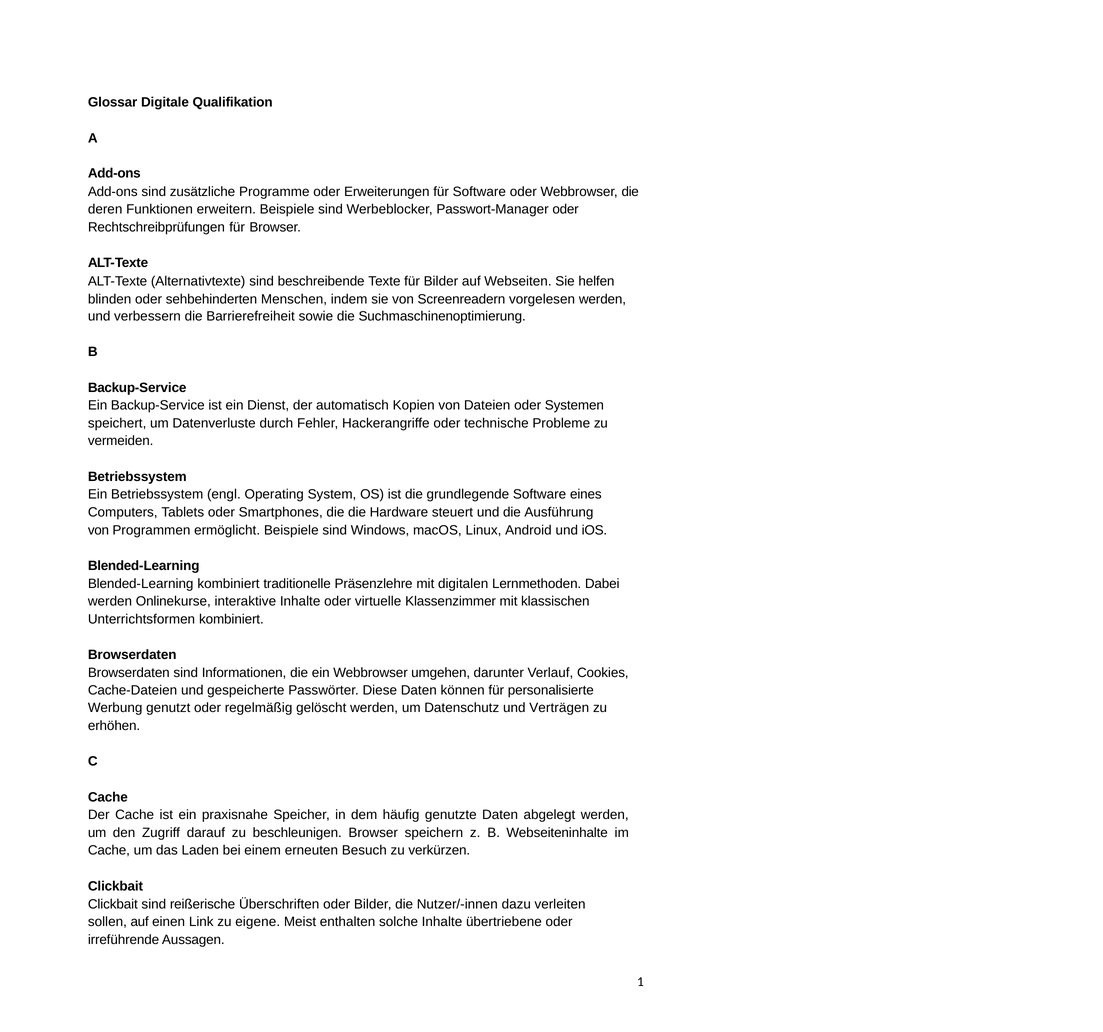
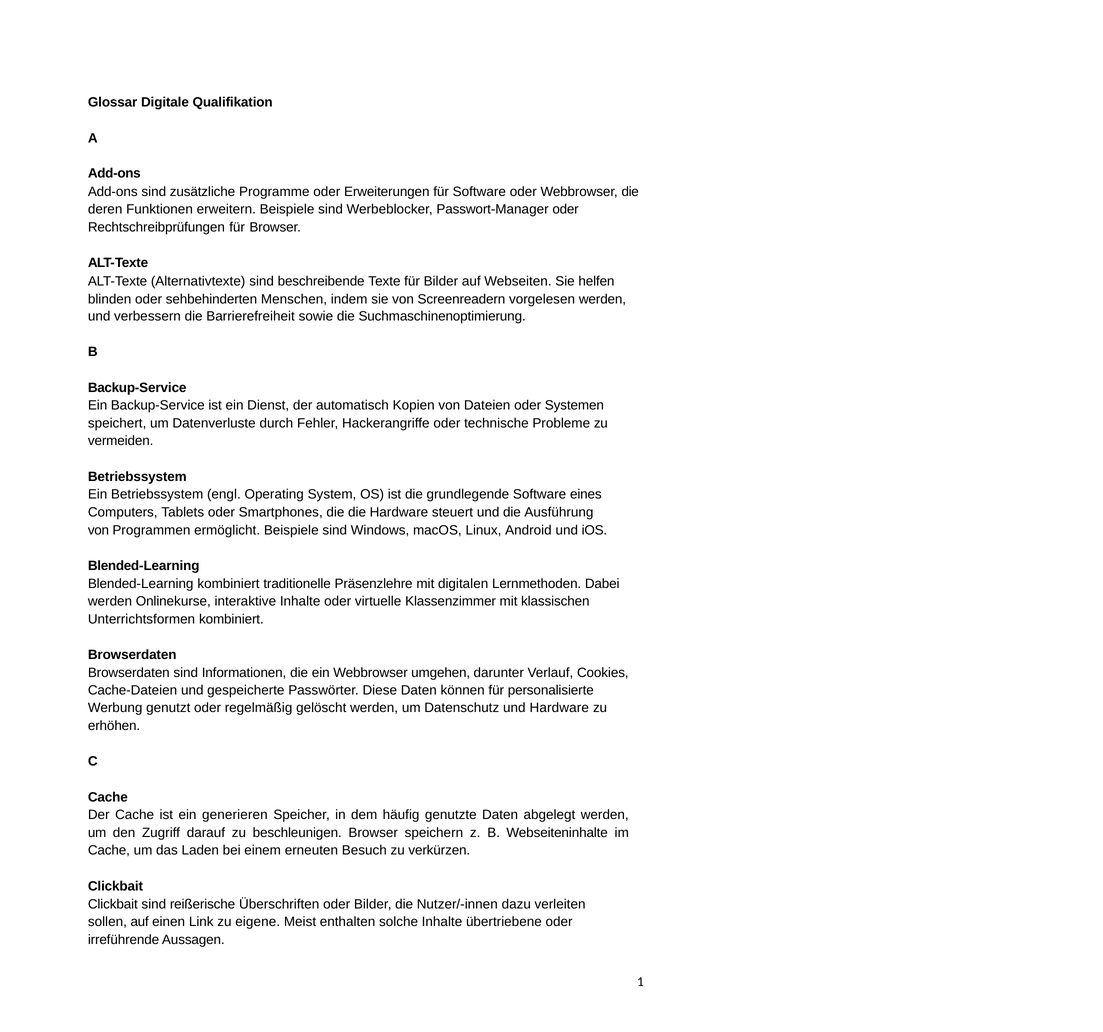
und Verträgen: Verträgen -> Hardware (559, 708)
praxisnahe: praxisnahe -> generieren (235, 815)
